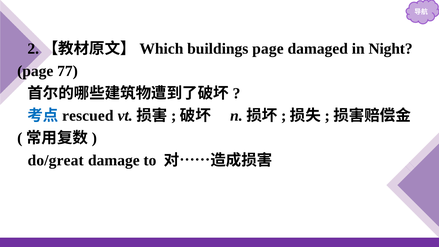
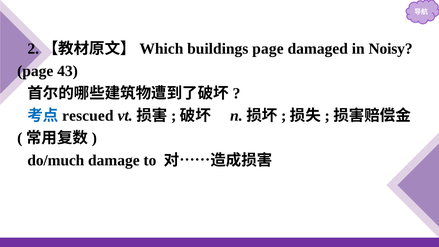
Night: Night -> Noisy (391, 49)
77: 77 -> 43 (68, 71)
do/great: do/great -> do/much (56, 160)
